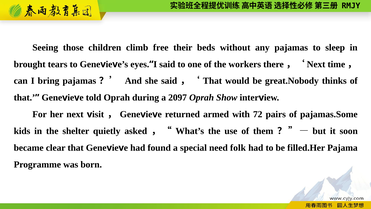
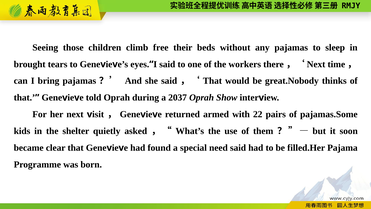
2097: 2097 -> 2037 (178, 97)
72: 72 -> 22 (258, 114)
need folk: folk -> said (238, 148)
